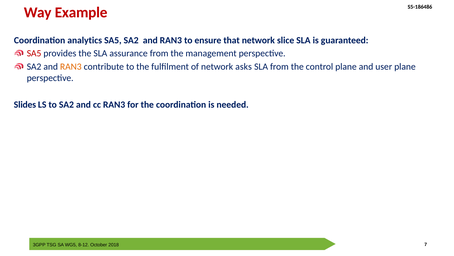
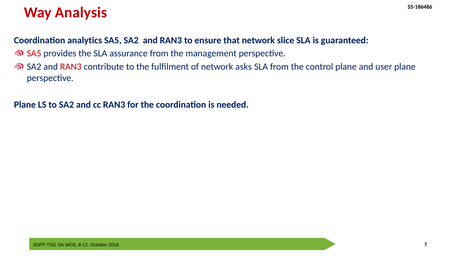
Example: Example -> Analysis (81, 13)
RAN3 colour: orange -> red (71, 67)
Slides: Slides -> Plane (25, 104)
